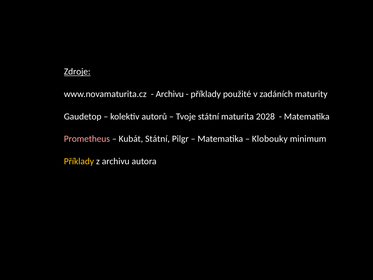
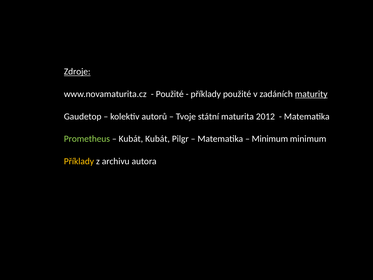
Archivu: Archivu -> Použité (170, 94)
maturity underline: none -> present (311, 94)
2028: 2028 -> 2012 (265, 116)
Prometheus colour: pink -> light green (87, 139)
Kubát Státní: Státní -> Kubát (157, 139)
Klobouky: Klobouky -> Minimum (270, 139)
